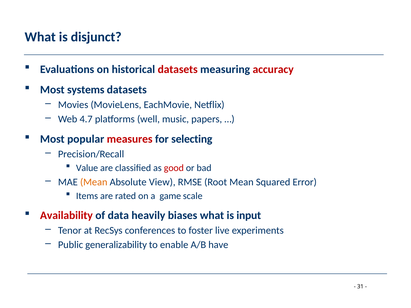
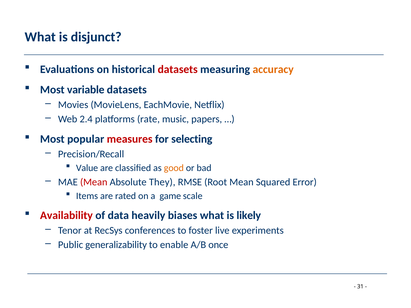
accuracy colour: red -> orange (273, 69)
systems: systems -> variable (86, 90)
4.7: 4.7 -> 2.4 (86, 119)
well: well -> rate (148, 119)
good colour: red -> orange (174, 168)
Mean colour: orange -> red (94, 182)
View: View -> They (162, 182)
input: input -> likely (249, 216)
have: have -> once (218, 245)
